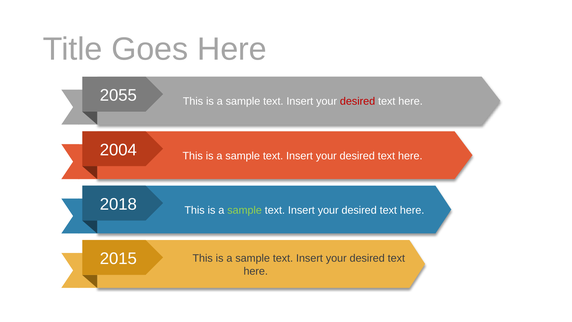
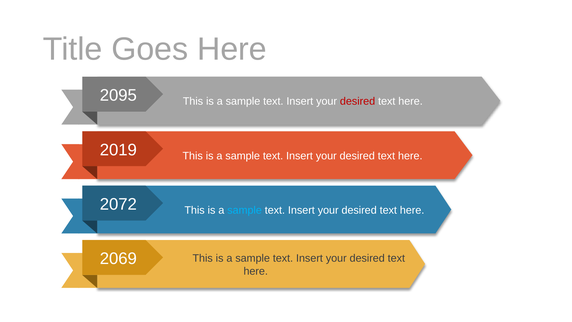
2055: 2055 -> 2095 (118, 95)
2004: 2004 -> 2019 (118, 150)
2018: 2018 -> 2072 (118, 204)
sample colour: light green -> light blue (245, 210)
2015: 2015 -> 2069 (118, 258)
